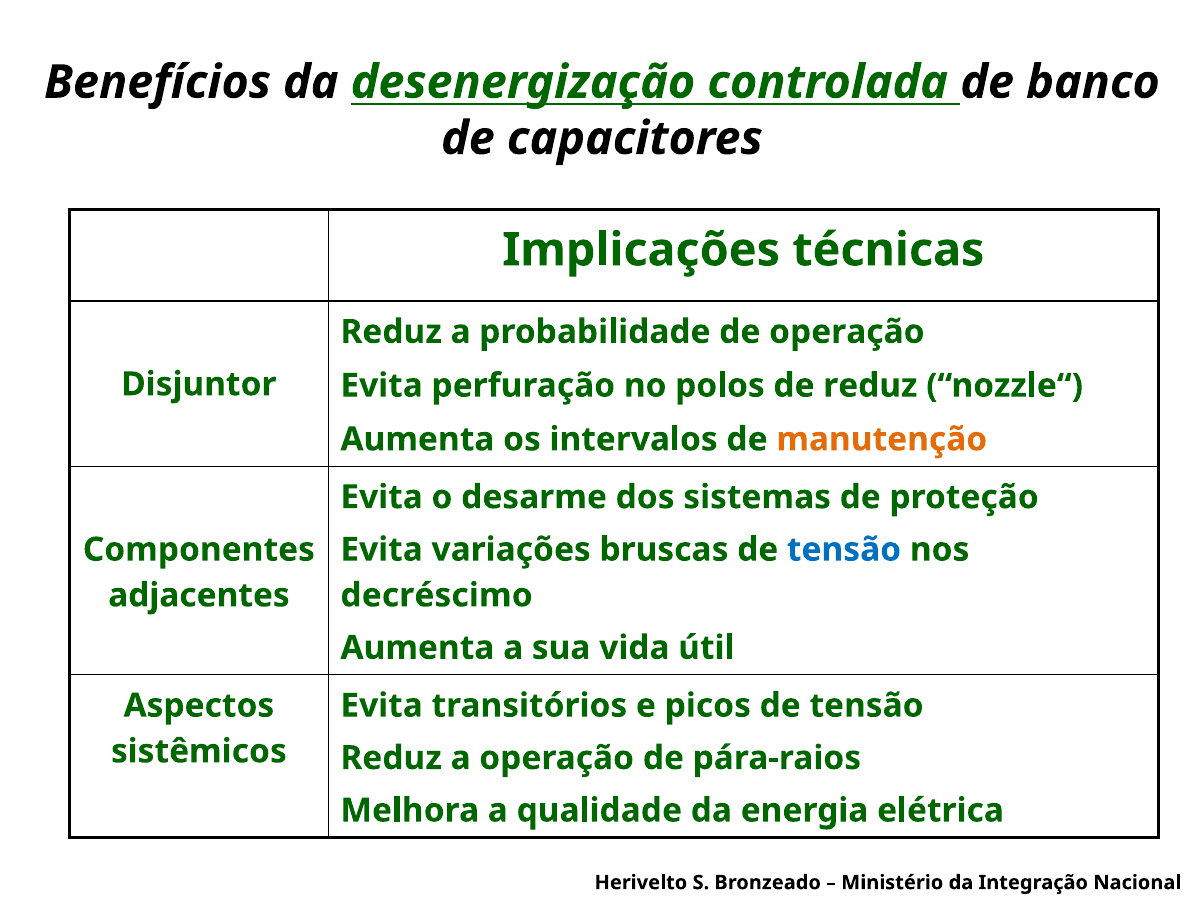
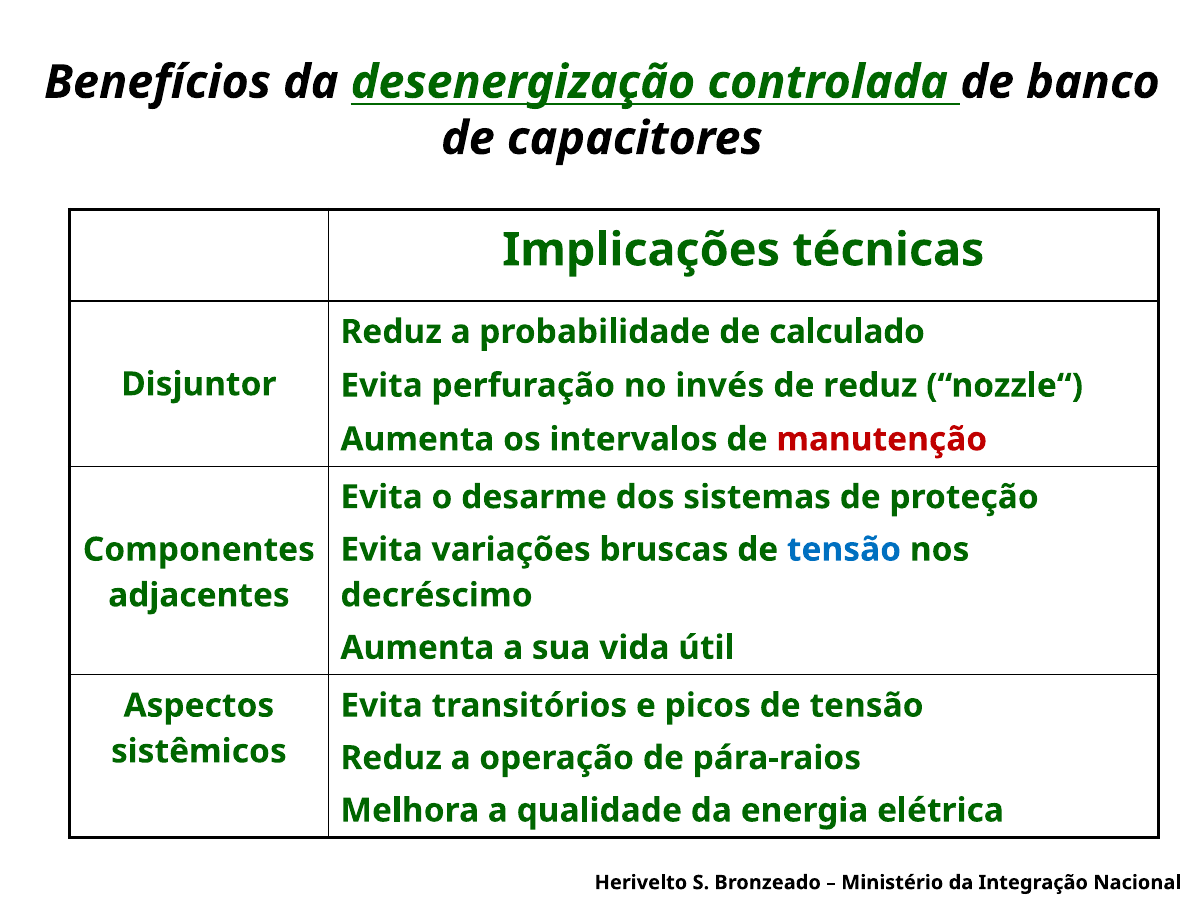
de operação: operação -> calculado (847, 332)
polos: polos -> invés (720, 386)
manutenção colour: orange -> red (882, 439)
